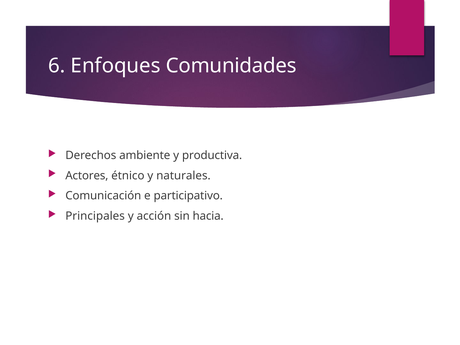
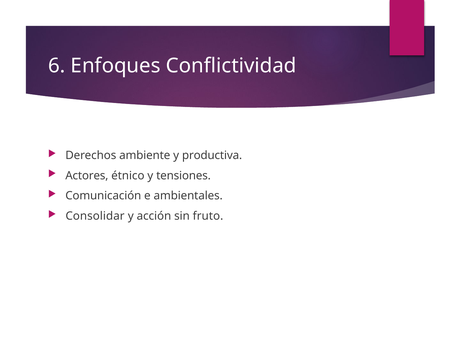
Comunidades: Comunidades -> Conflictividad (231, 66)
naturales: naturales -> tensiones (184, 176)
participativo: participativo -> ambientales (188, 196)
Principales: Principales -> Consolidar (95, 216)
hacia: hacia -> fruto (208, 216)
